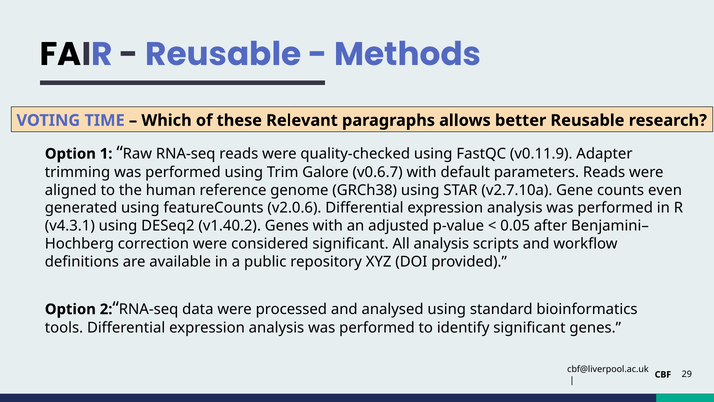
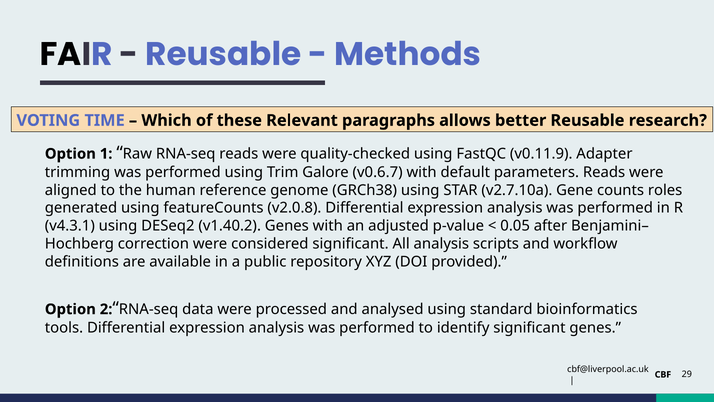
even: even -> roles (665, 190)
v2.0.6: v2.0.6 -> v2.0.8 (294, 208)
